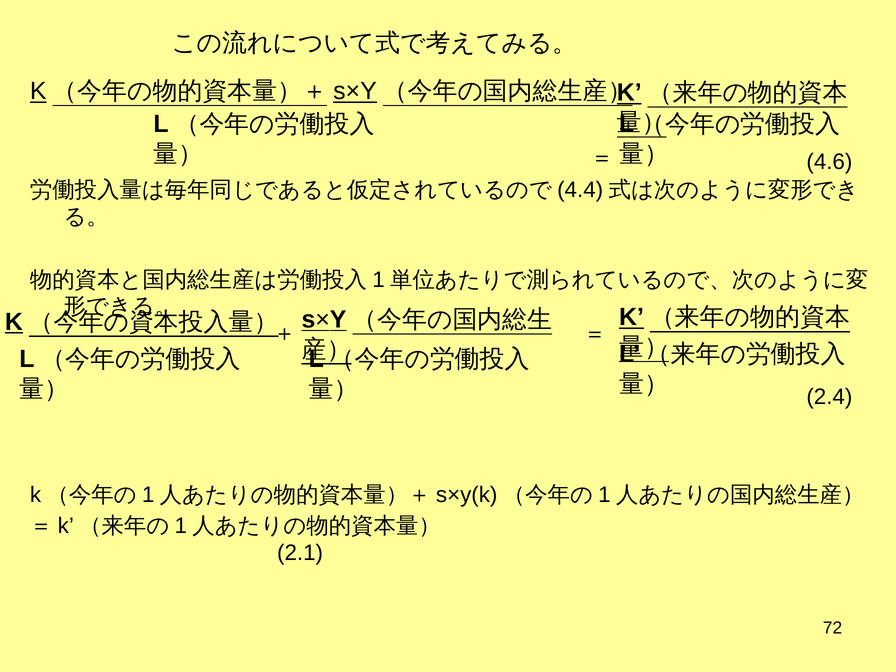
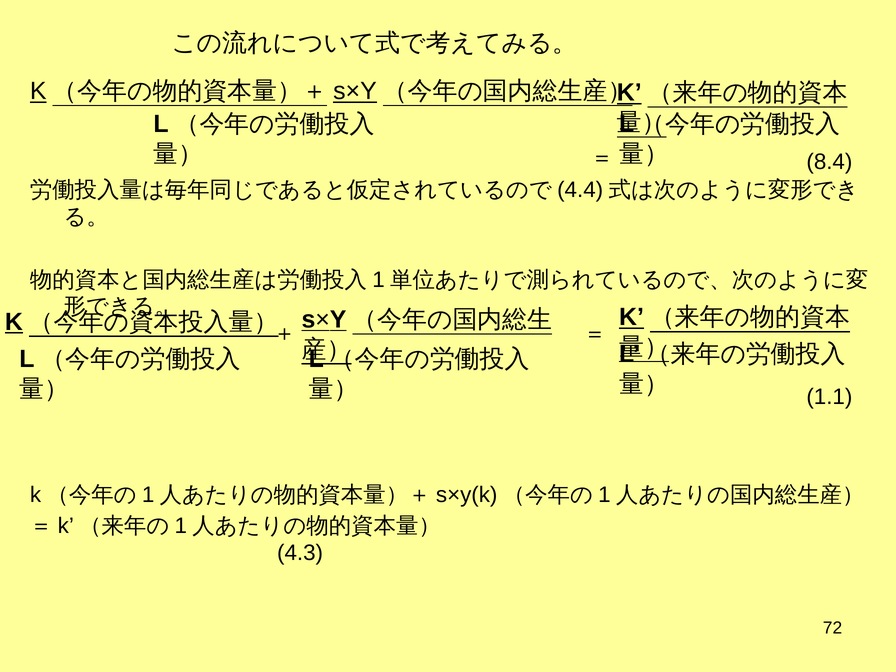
4.6: 4.6 -> 8.4 (829, 162)
2.4: 2.4 -> 1.1 (829, 397)
2.1: 2.1 -> 4.3 (300, 553)
